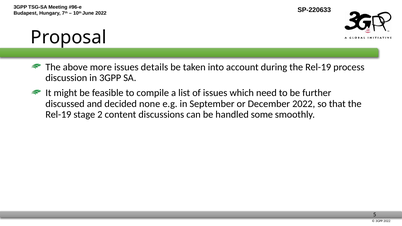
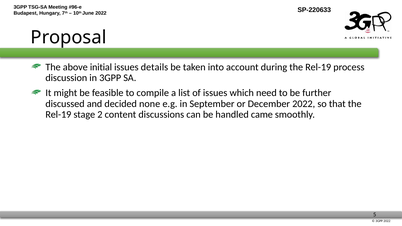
more: more -> initial (101, 67)
some: some -> came (262, 115)
